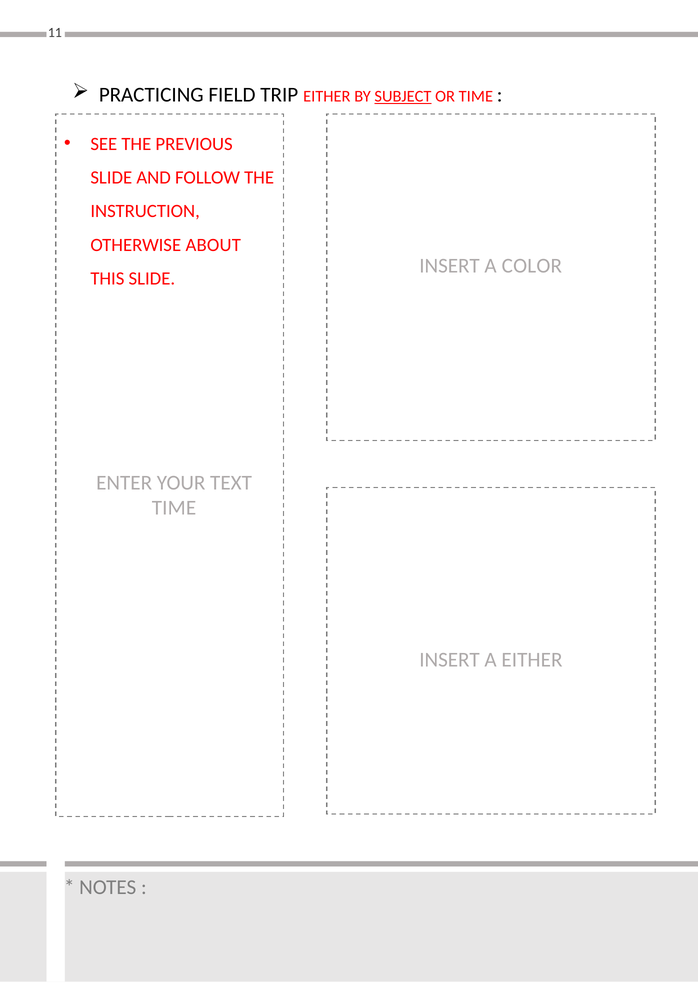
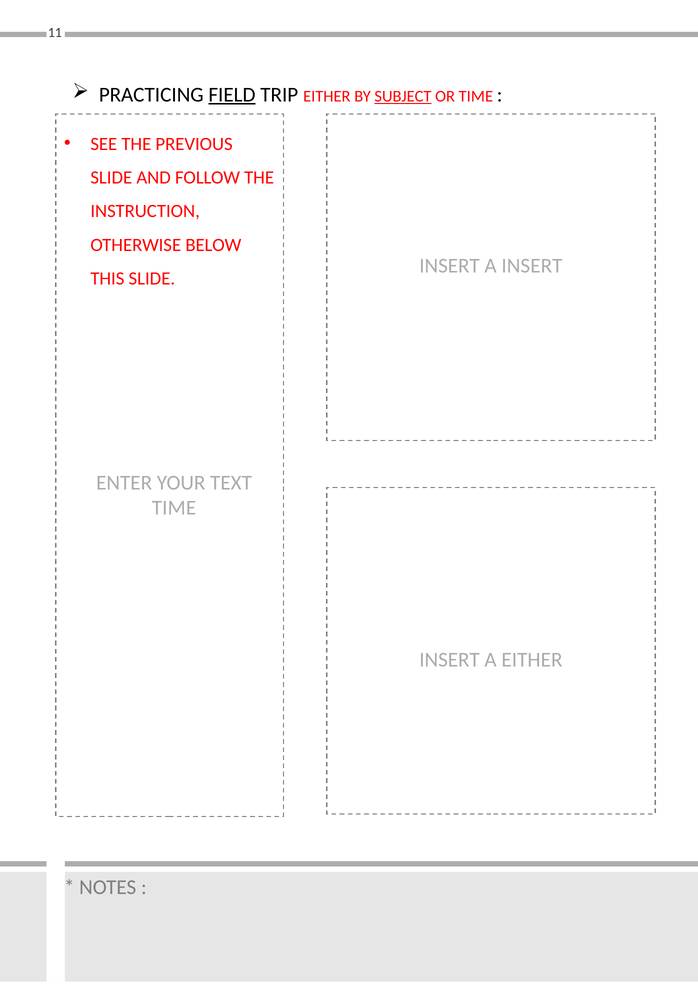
FIELD underline: none -> present (232, 95)
ABOUT: ABOUT -> BELOW (213, 245)
A COLOR: COLOR -> INSERT (532, 266)
